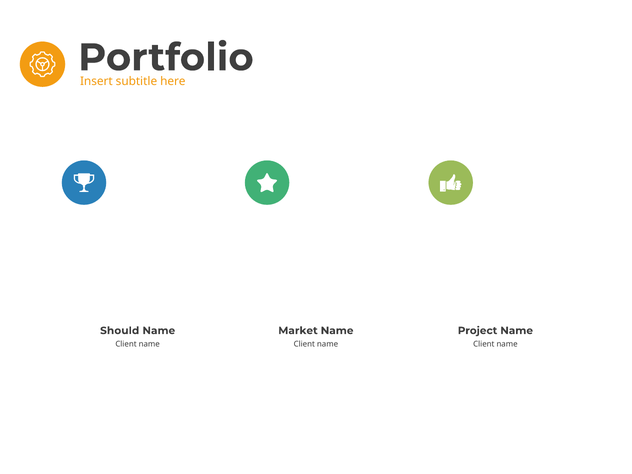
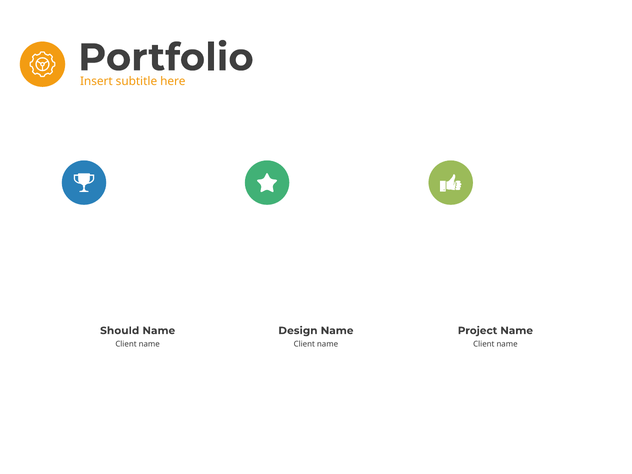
Market: Market -> Design (298, 331)
